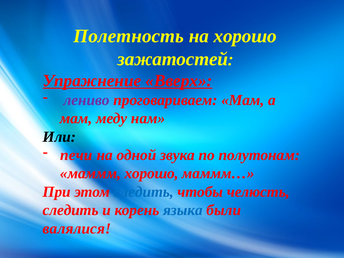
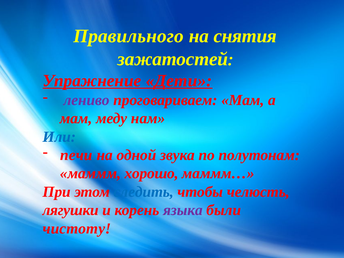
Полетность: Полетность -> Правильного (129, 36)
на хорошо: хорошо -> снятия (245, 36)
Вверх: Вверх -> Дети (179, 81)
Или colour: black -> blue (59, 137)
следить: следить -> лягушки (71, 210)
языка colour: blue -> purple (183, 210)
валялися: валялися -> чистоту (77, 228)
